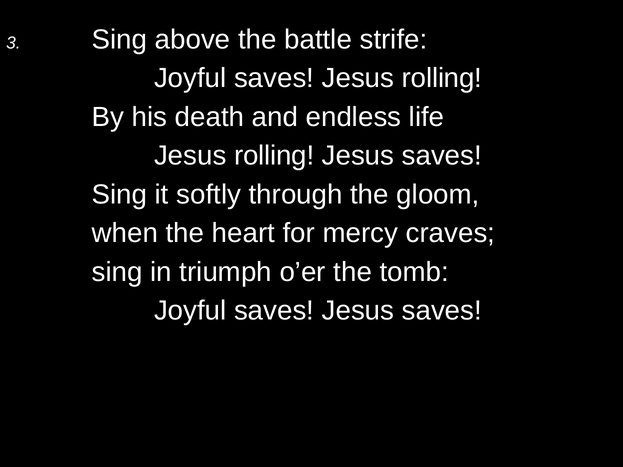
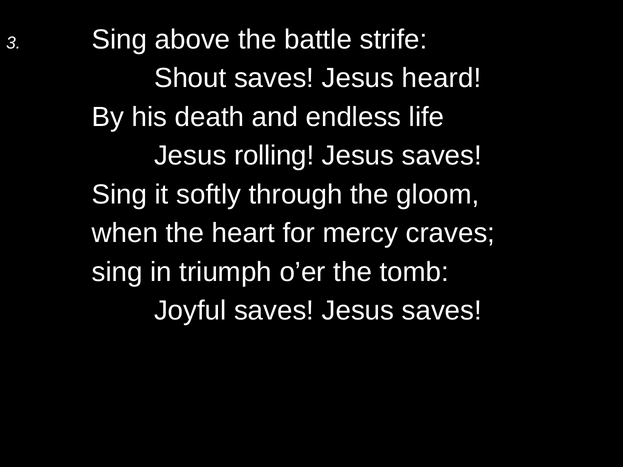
Joyful: Joyful -> Shout (190, 78)
saves Jesus rolling: rolling -> heard (442, 78)
